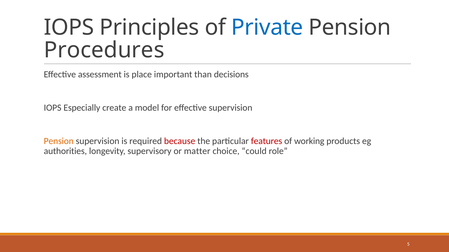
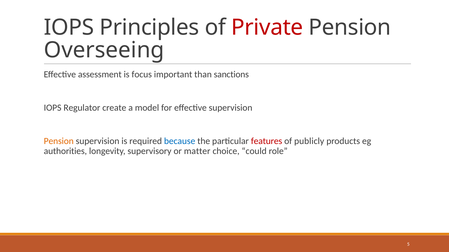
Private colour: blue -> red (267, 27)
Procedures: Procedures -> Overseeing (104, 50)
place: place -> focus (142, 75)
decisions: decisions -> sanctions (231, 75)
Especially: Especially -> Regulator (82, 108)
because colour: red -> blue (180, 141)
working: working -> publicly (309, 141)
